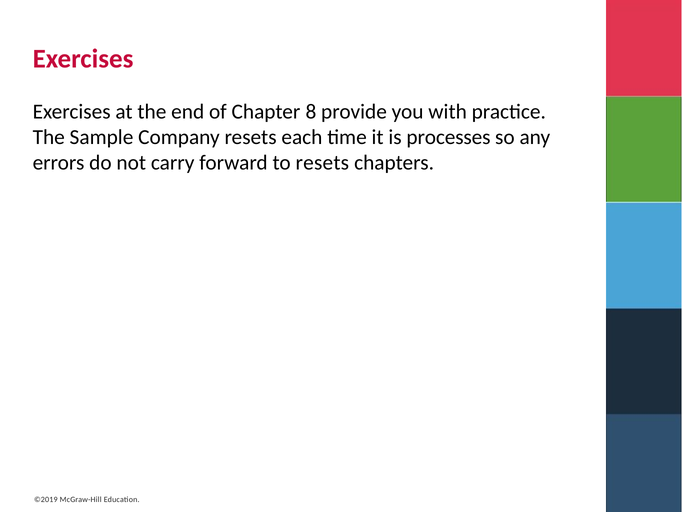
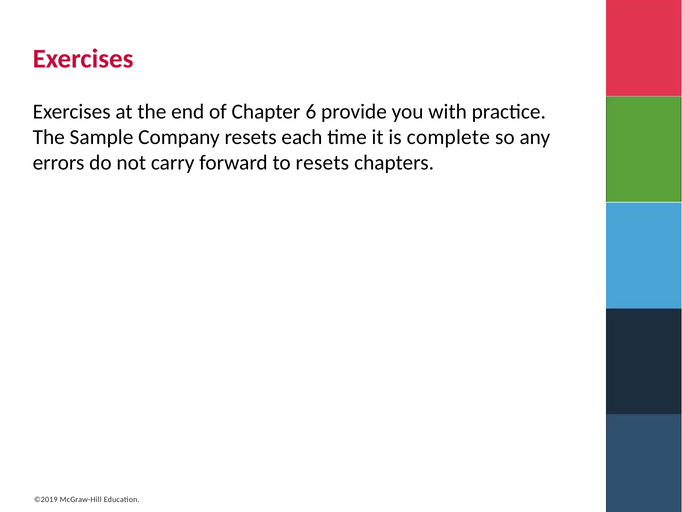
8: 8 -> 6 (311, 112)
processes: processes -> complete (448, 137)
